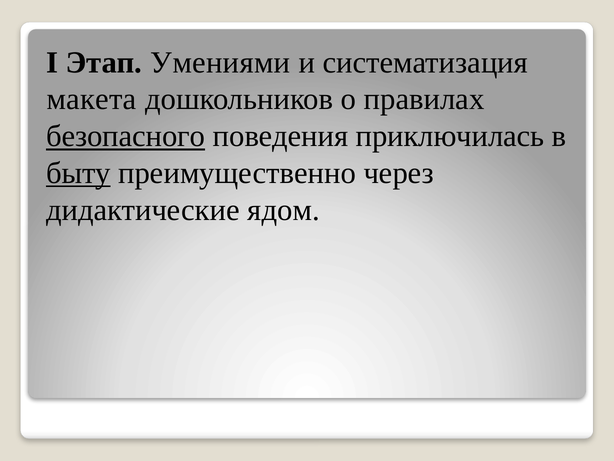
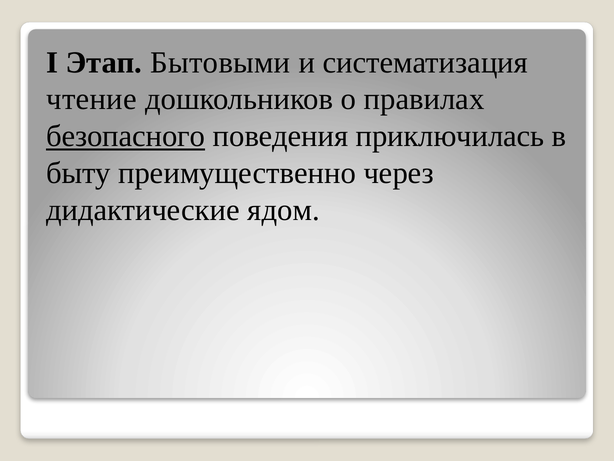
Умениями: Умениями -> Бытовыми (220, 62)
макета: макета -> чтение (92, 99)
быту underline: present -> none (78, 173)
